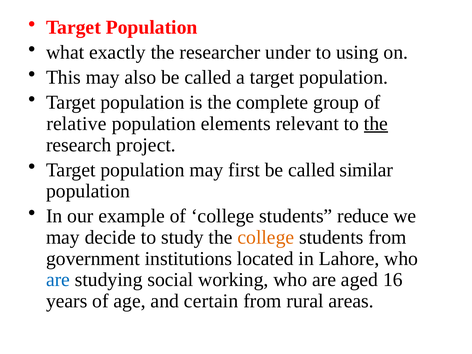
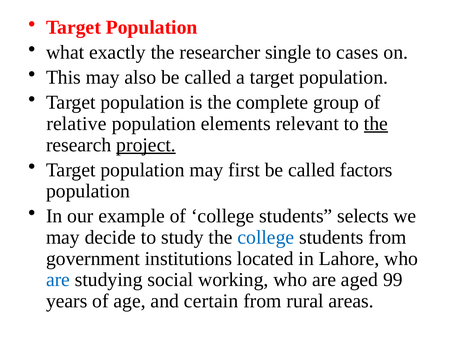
under: under -> single (288, 52)
using: using -> cases (357, 52)
project underline: none -> present (146, 145)
similar: similar -> factors (366, 170)
reduce: reduce -> selects (363, 216)
college colour: orange -> blue (266, 237)
16: 16 -> 99 (393, 280)
